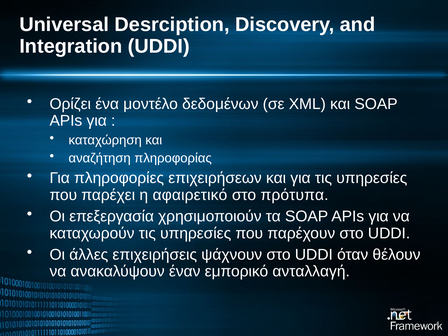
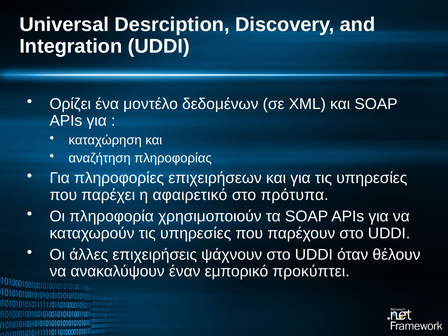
επεξεργασία: επεξεργασία -> πληροφορία (112, 216)
ανταλλαγή: ανταλλαγή -> προκύπτει (311, 271)
